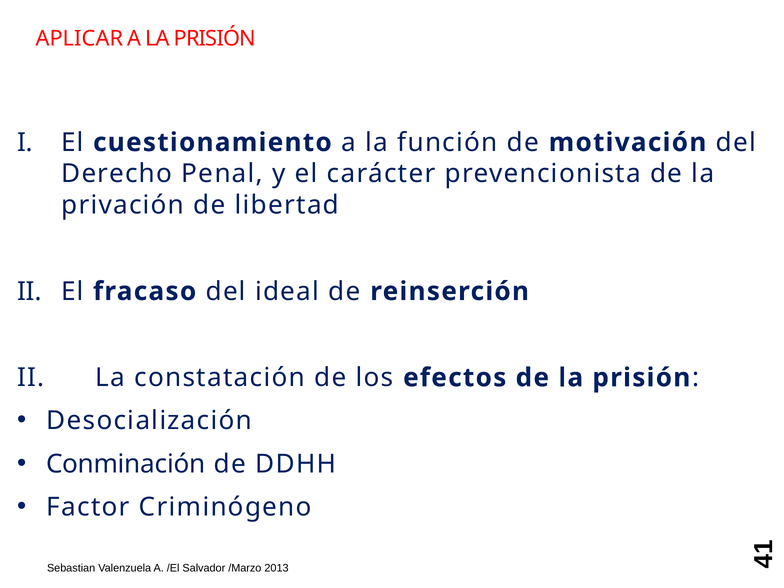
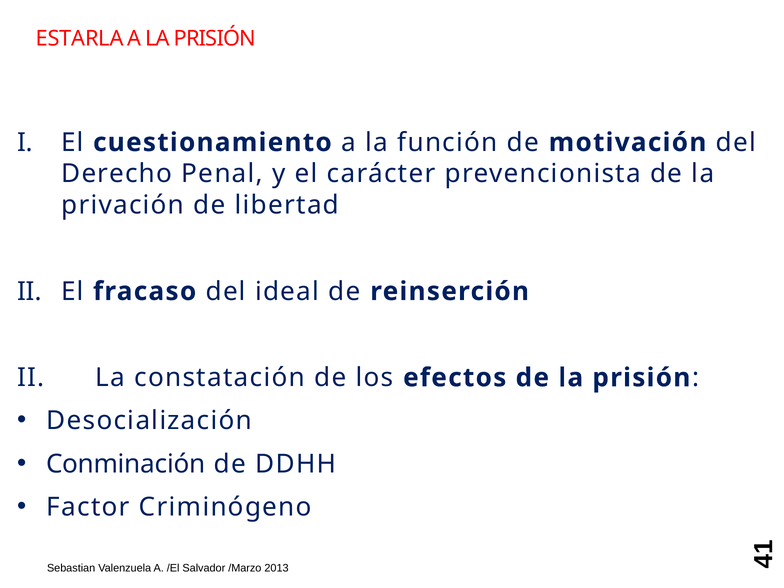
APLICAR: APLICAR -> ESTARLA (80, 39)
